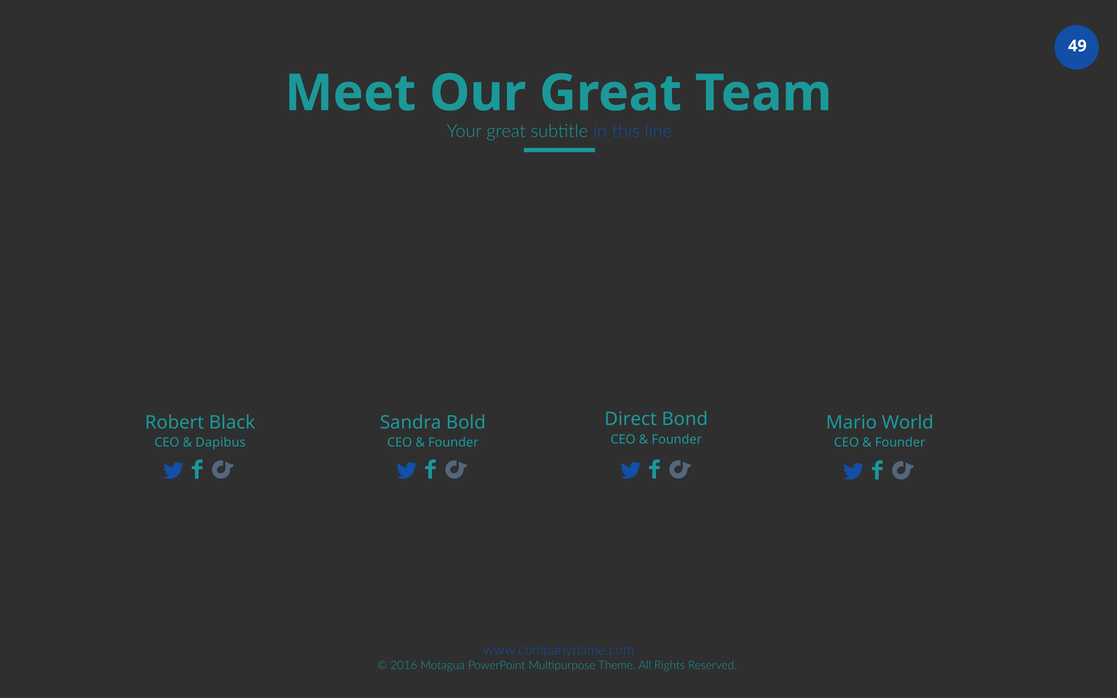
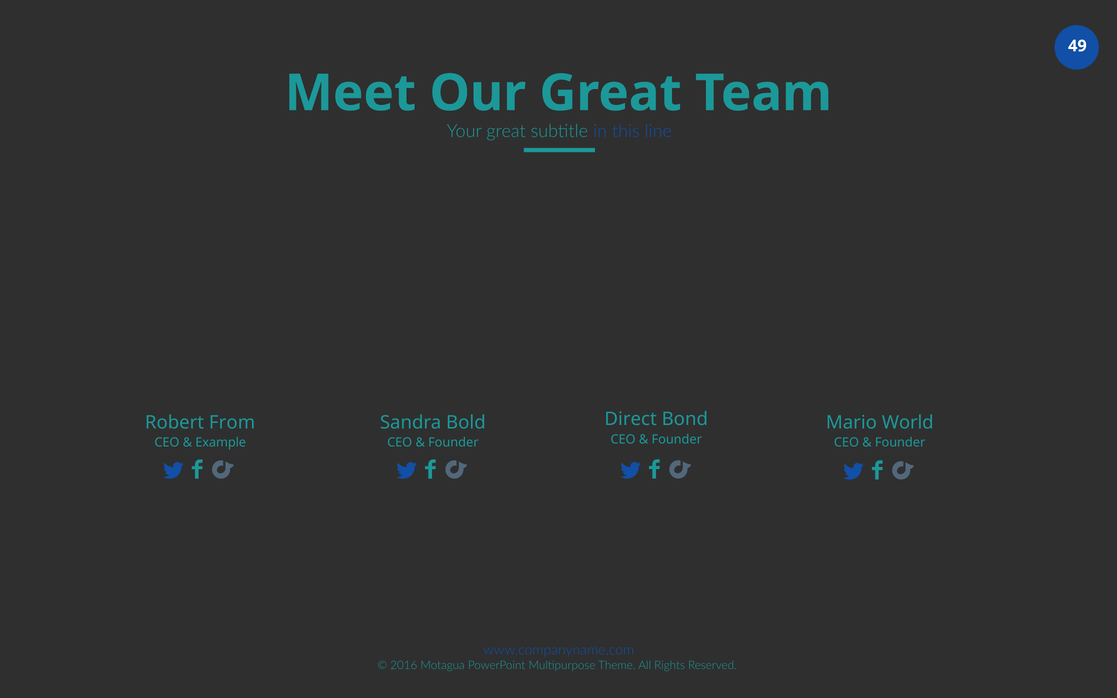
Black: Black -> From (232, 423)
Dapibus: Dapibus -> Example (221, 443)
